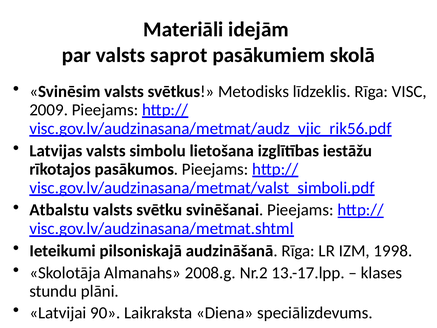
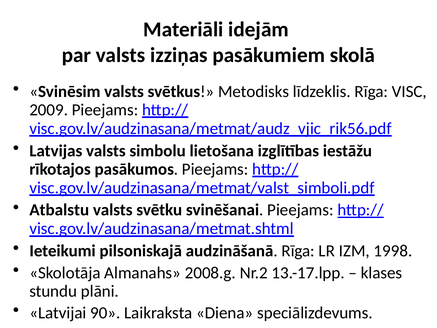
saprot: saprot -> izziņas (179, 55)
